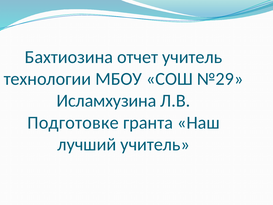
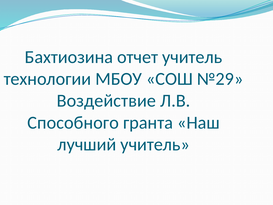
Исламхузина: Исламхузина -> Воздействие (106, 101)
Подготовке: Подготовке -> Способного (73, 122)
